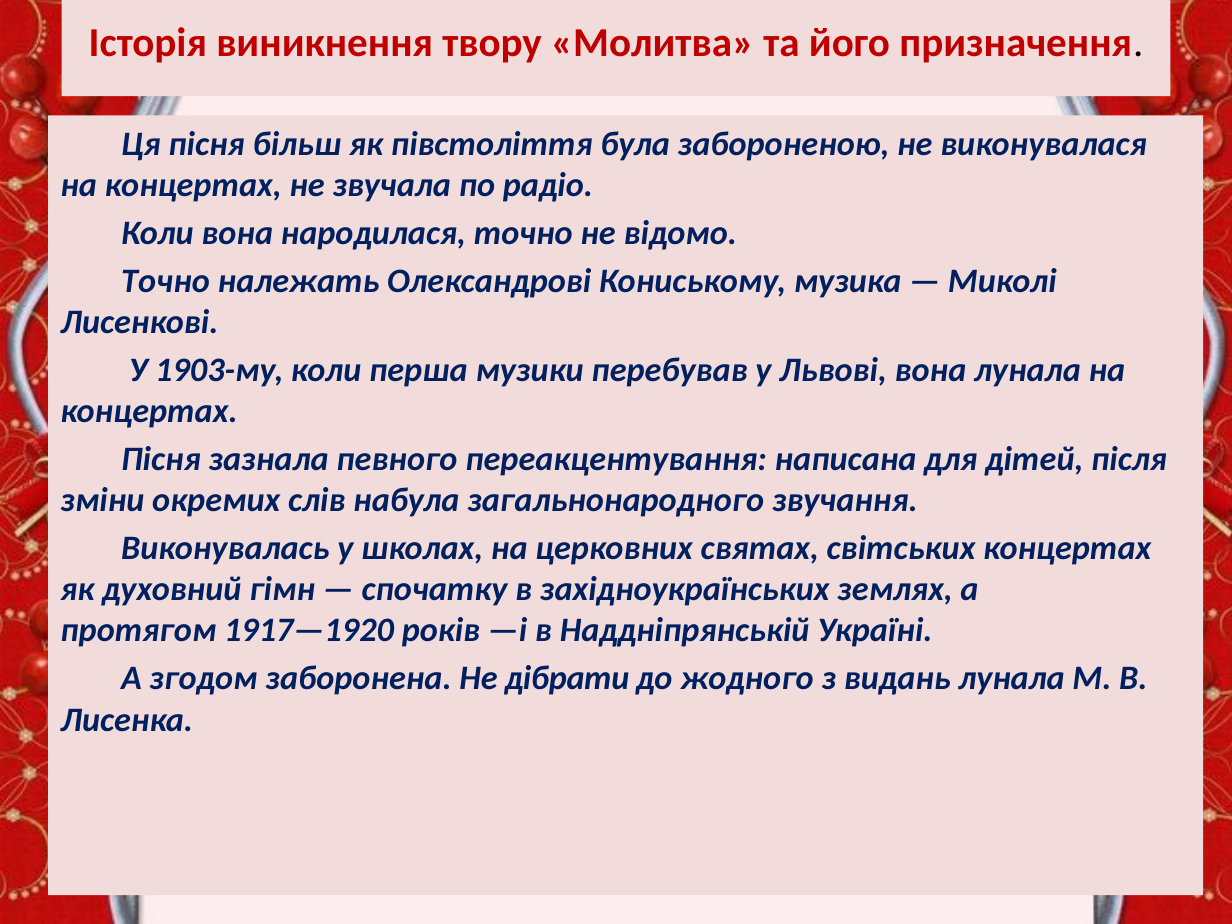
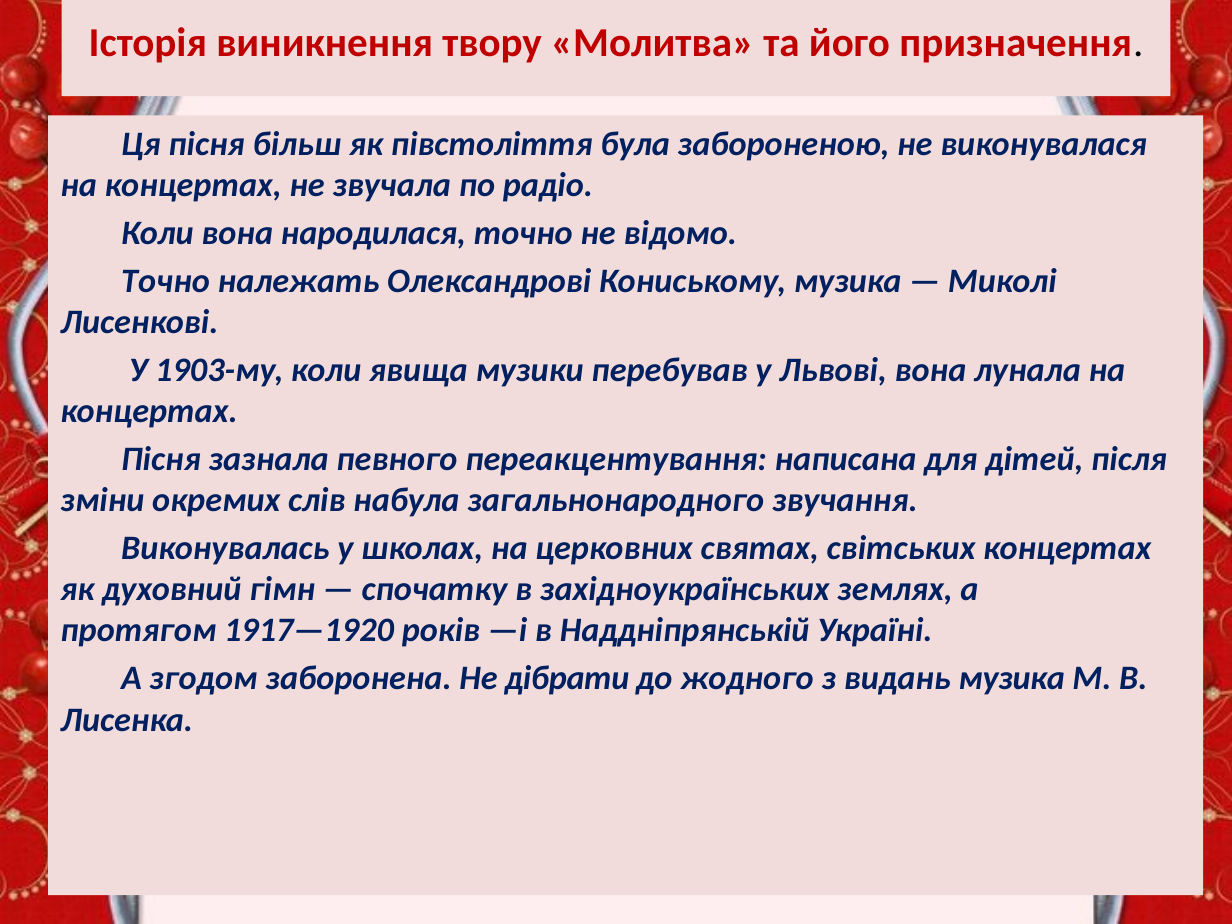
перша: перша -> явища (418, 371)
видань лунала: лунала -> музика (1012, 679)
